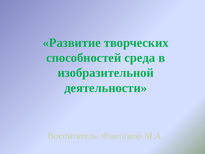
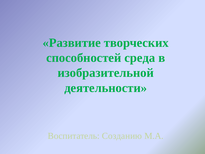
Фантазию: Фантазию -> Созданию (122, 136)
